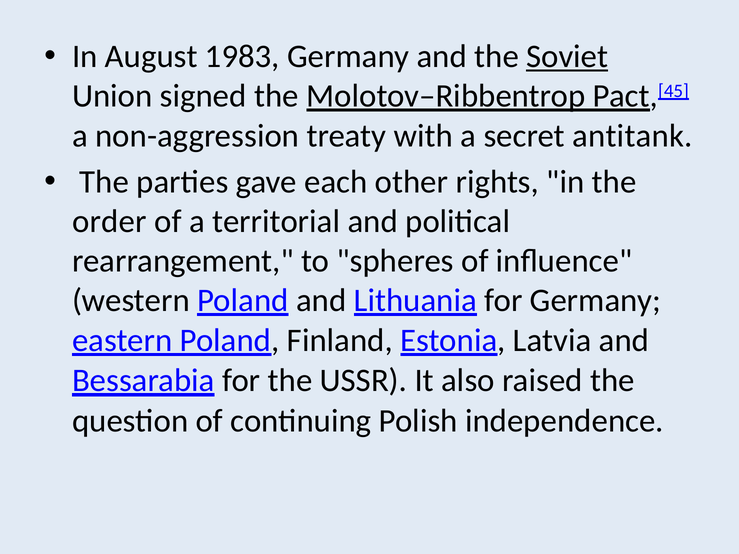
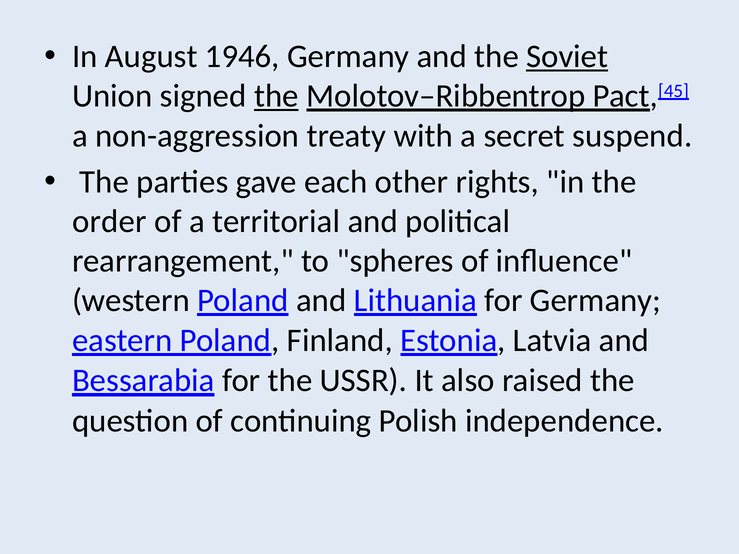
1983: 1983 -> 1946 (242, 57)
the underline: none -> present (276, 96)
antitank: antitank -> suspend (632, 136)
